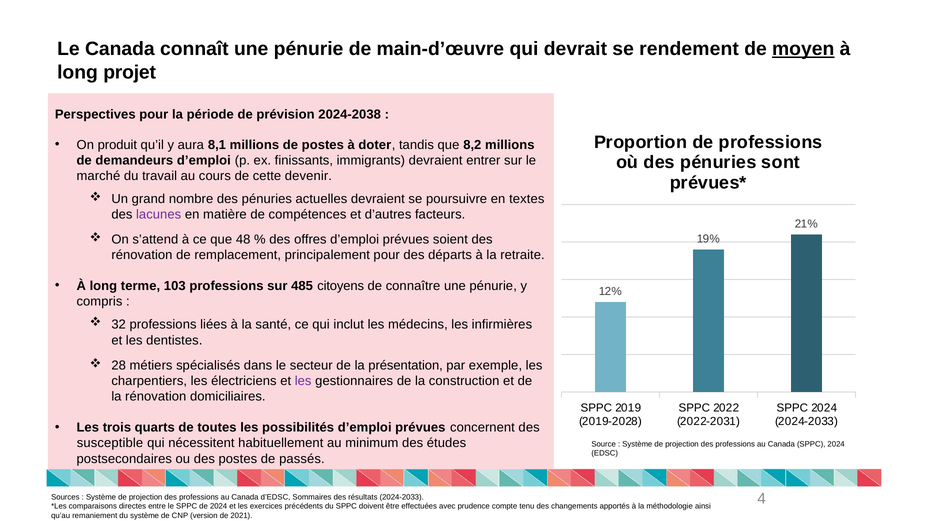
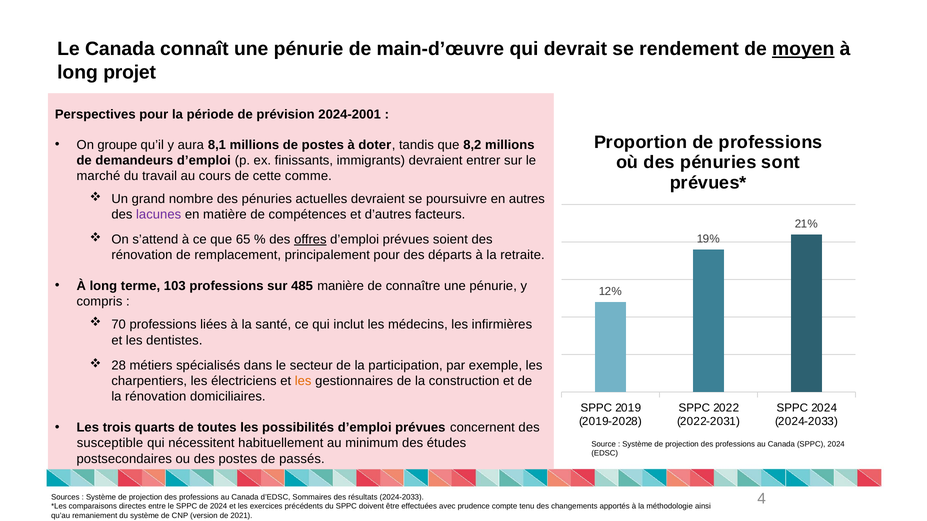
2024-2038: 2024-2038 -> 2024-2001 (350, 115)
produit: produit -> groupe (117, 145)
devenir: devenir -> comme (308, 176)
textes: textes -> autres (527, 199)
48: 48 -> 65 (243, 240)
offres underline: none -> present (310, 240)
citoyens: citoyens -> manière (341, 286)
32: 32 -> 70 (119, 325)
présentation: présentation -> participation (406, 366)
les colour: purple -> orange (303, 381)
